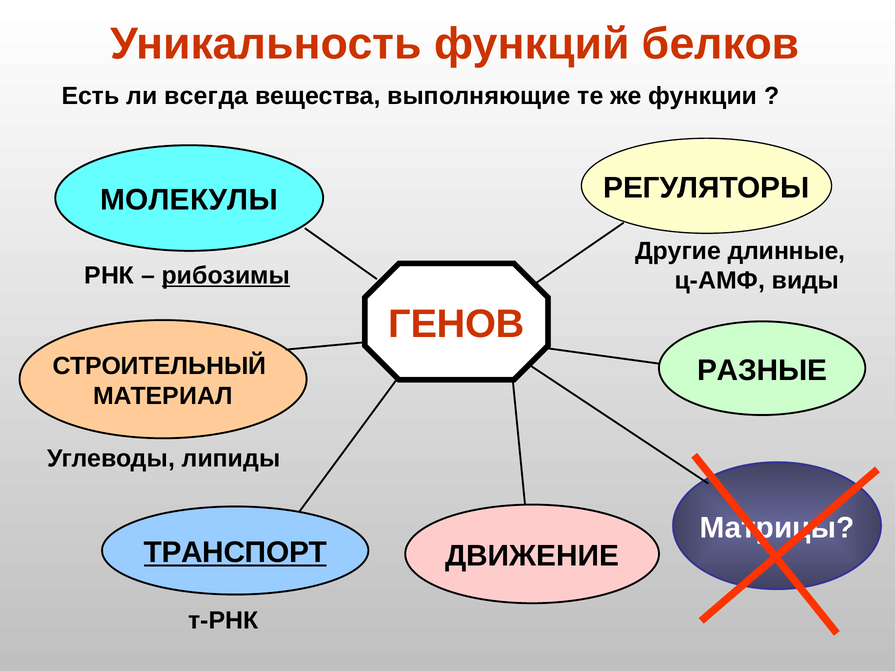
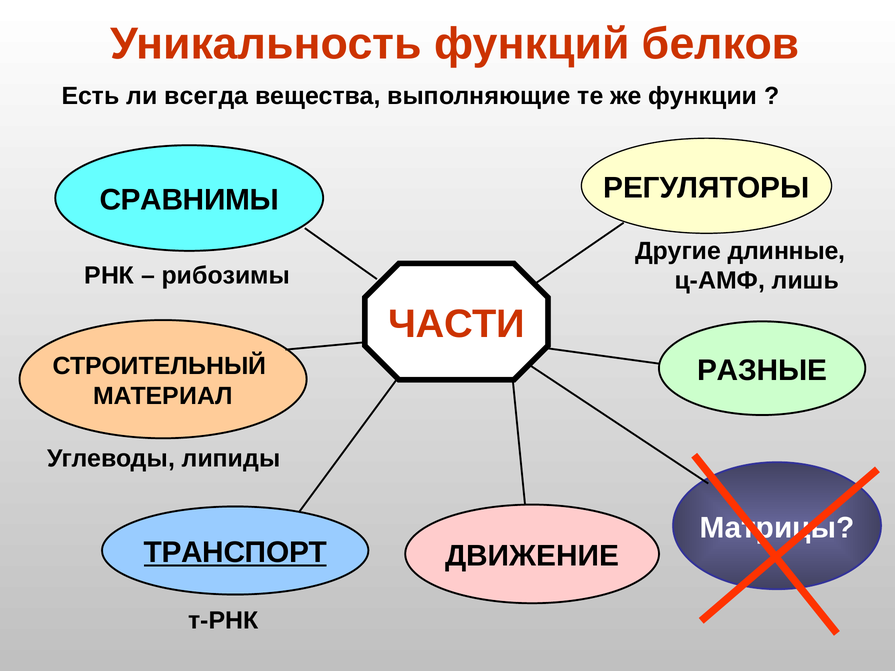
МОЛЕКУЛЫ: МОЛЕКУЛЫ -> СРАВНИМЫ (189, 200)
рибозимы underline: present -> none (226, 276)
виды: виды -> лишь (805, 281)
ГЕНОВ: ГЕНОВ -> ЧАСТИ (456, 324)
